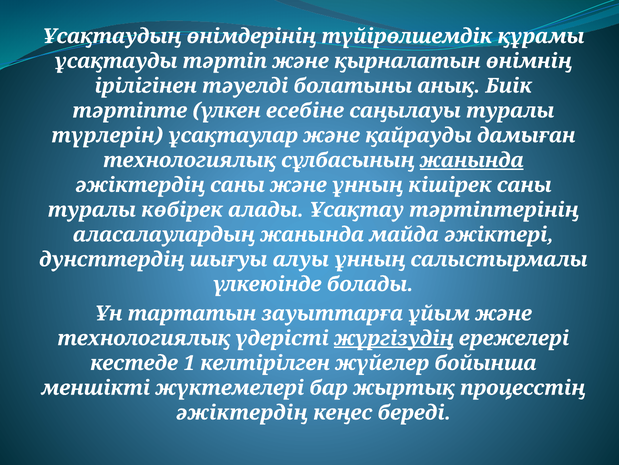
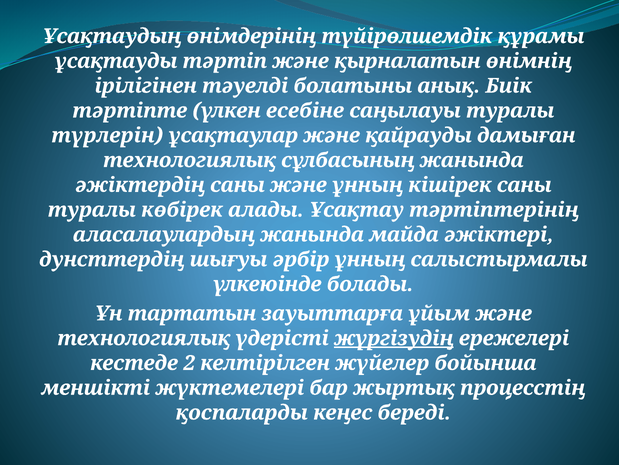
жанында underline: present -> none (472, 160)
алуы: алуы -> әрбiр (301, 259)
1: 1 -> 2 (189, 363)
әжiктердiң: әжiктердiң -> қоспаларды (242, 412)
